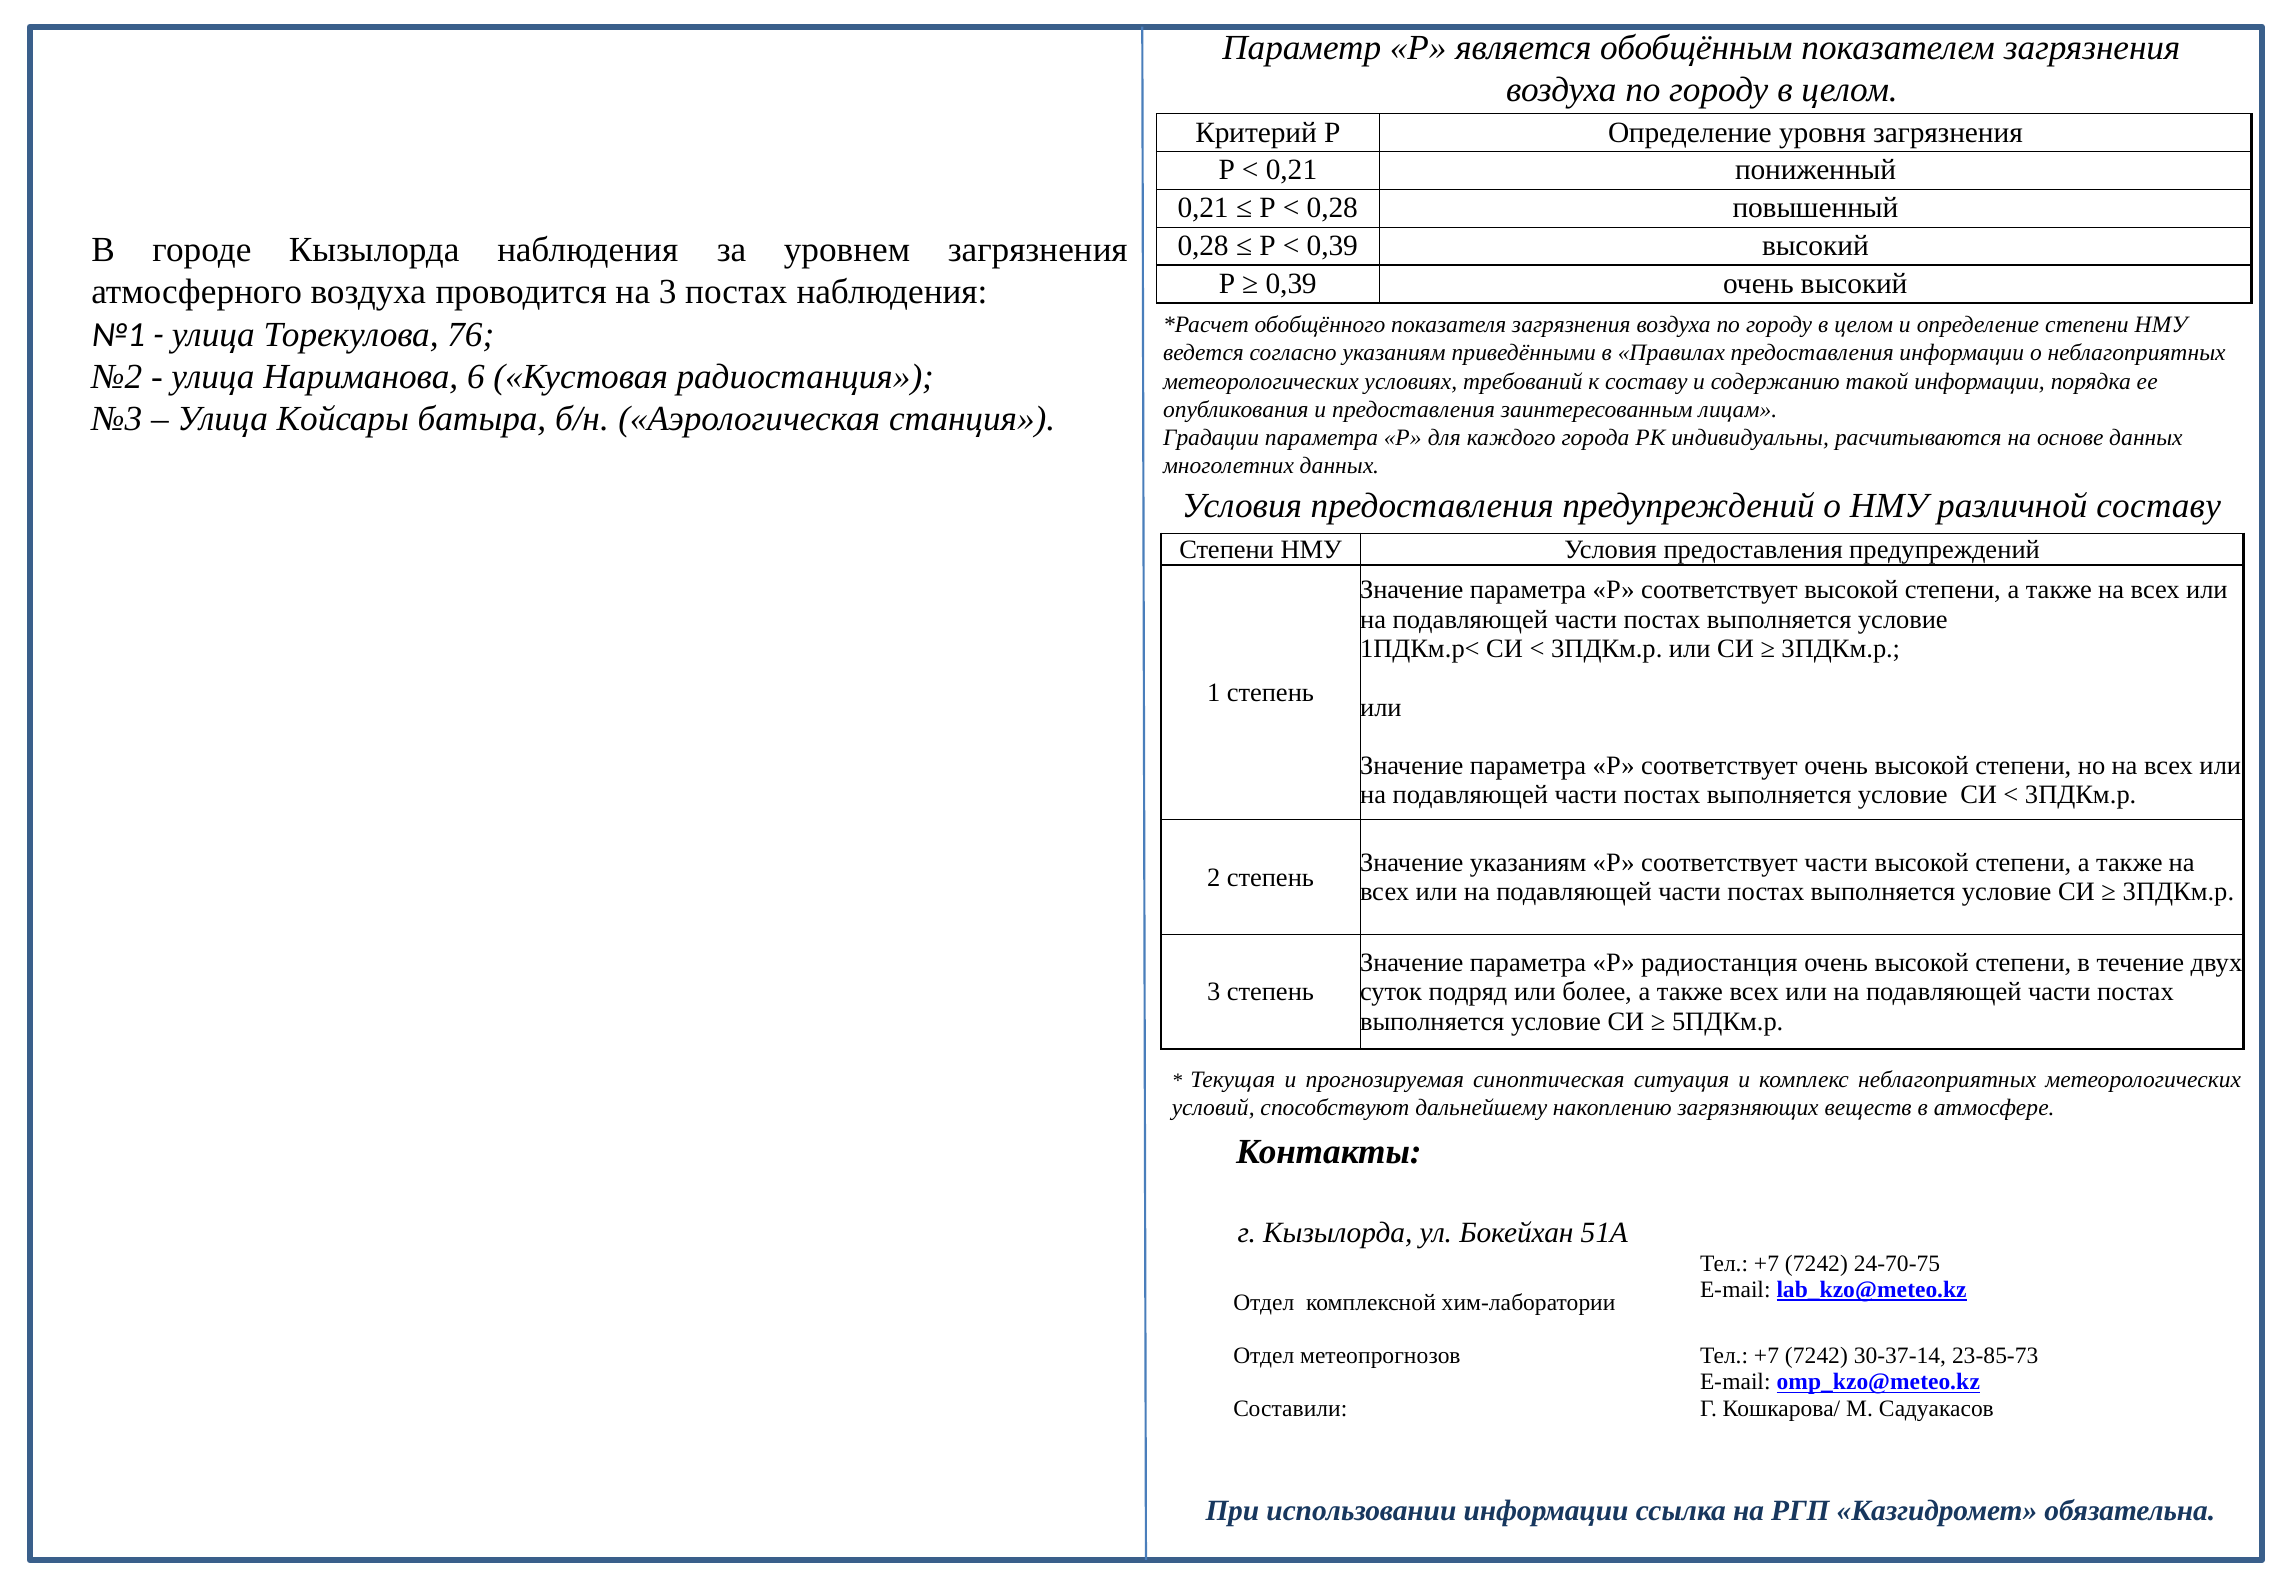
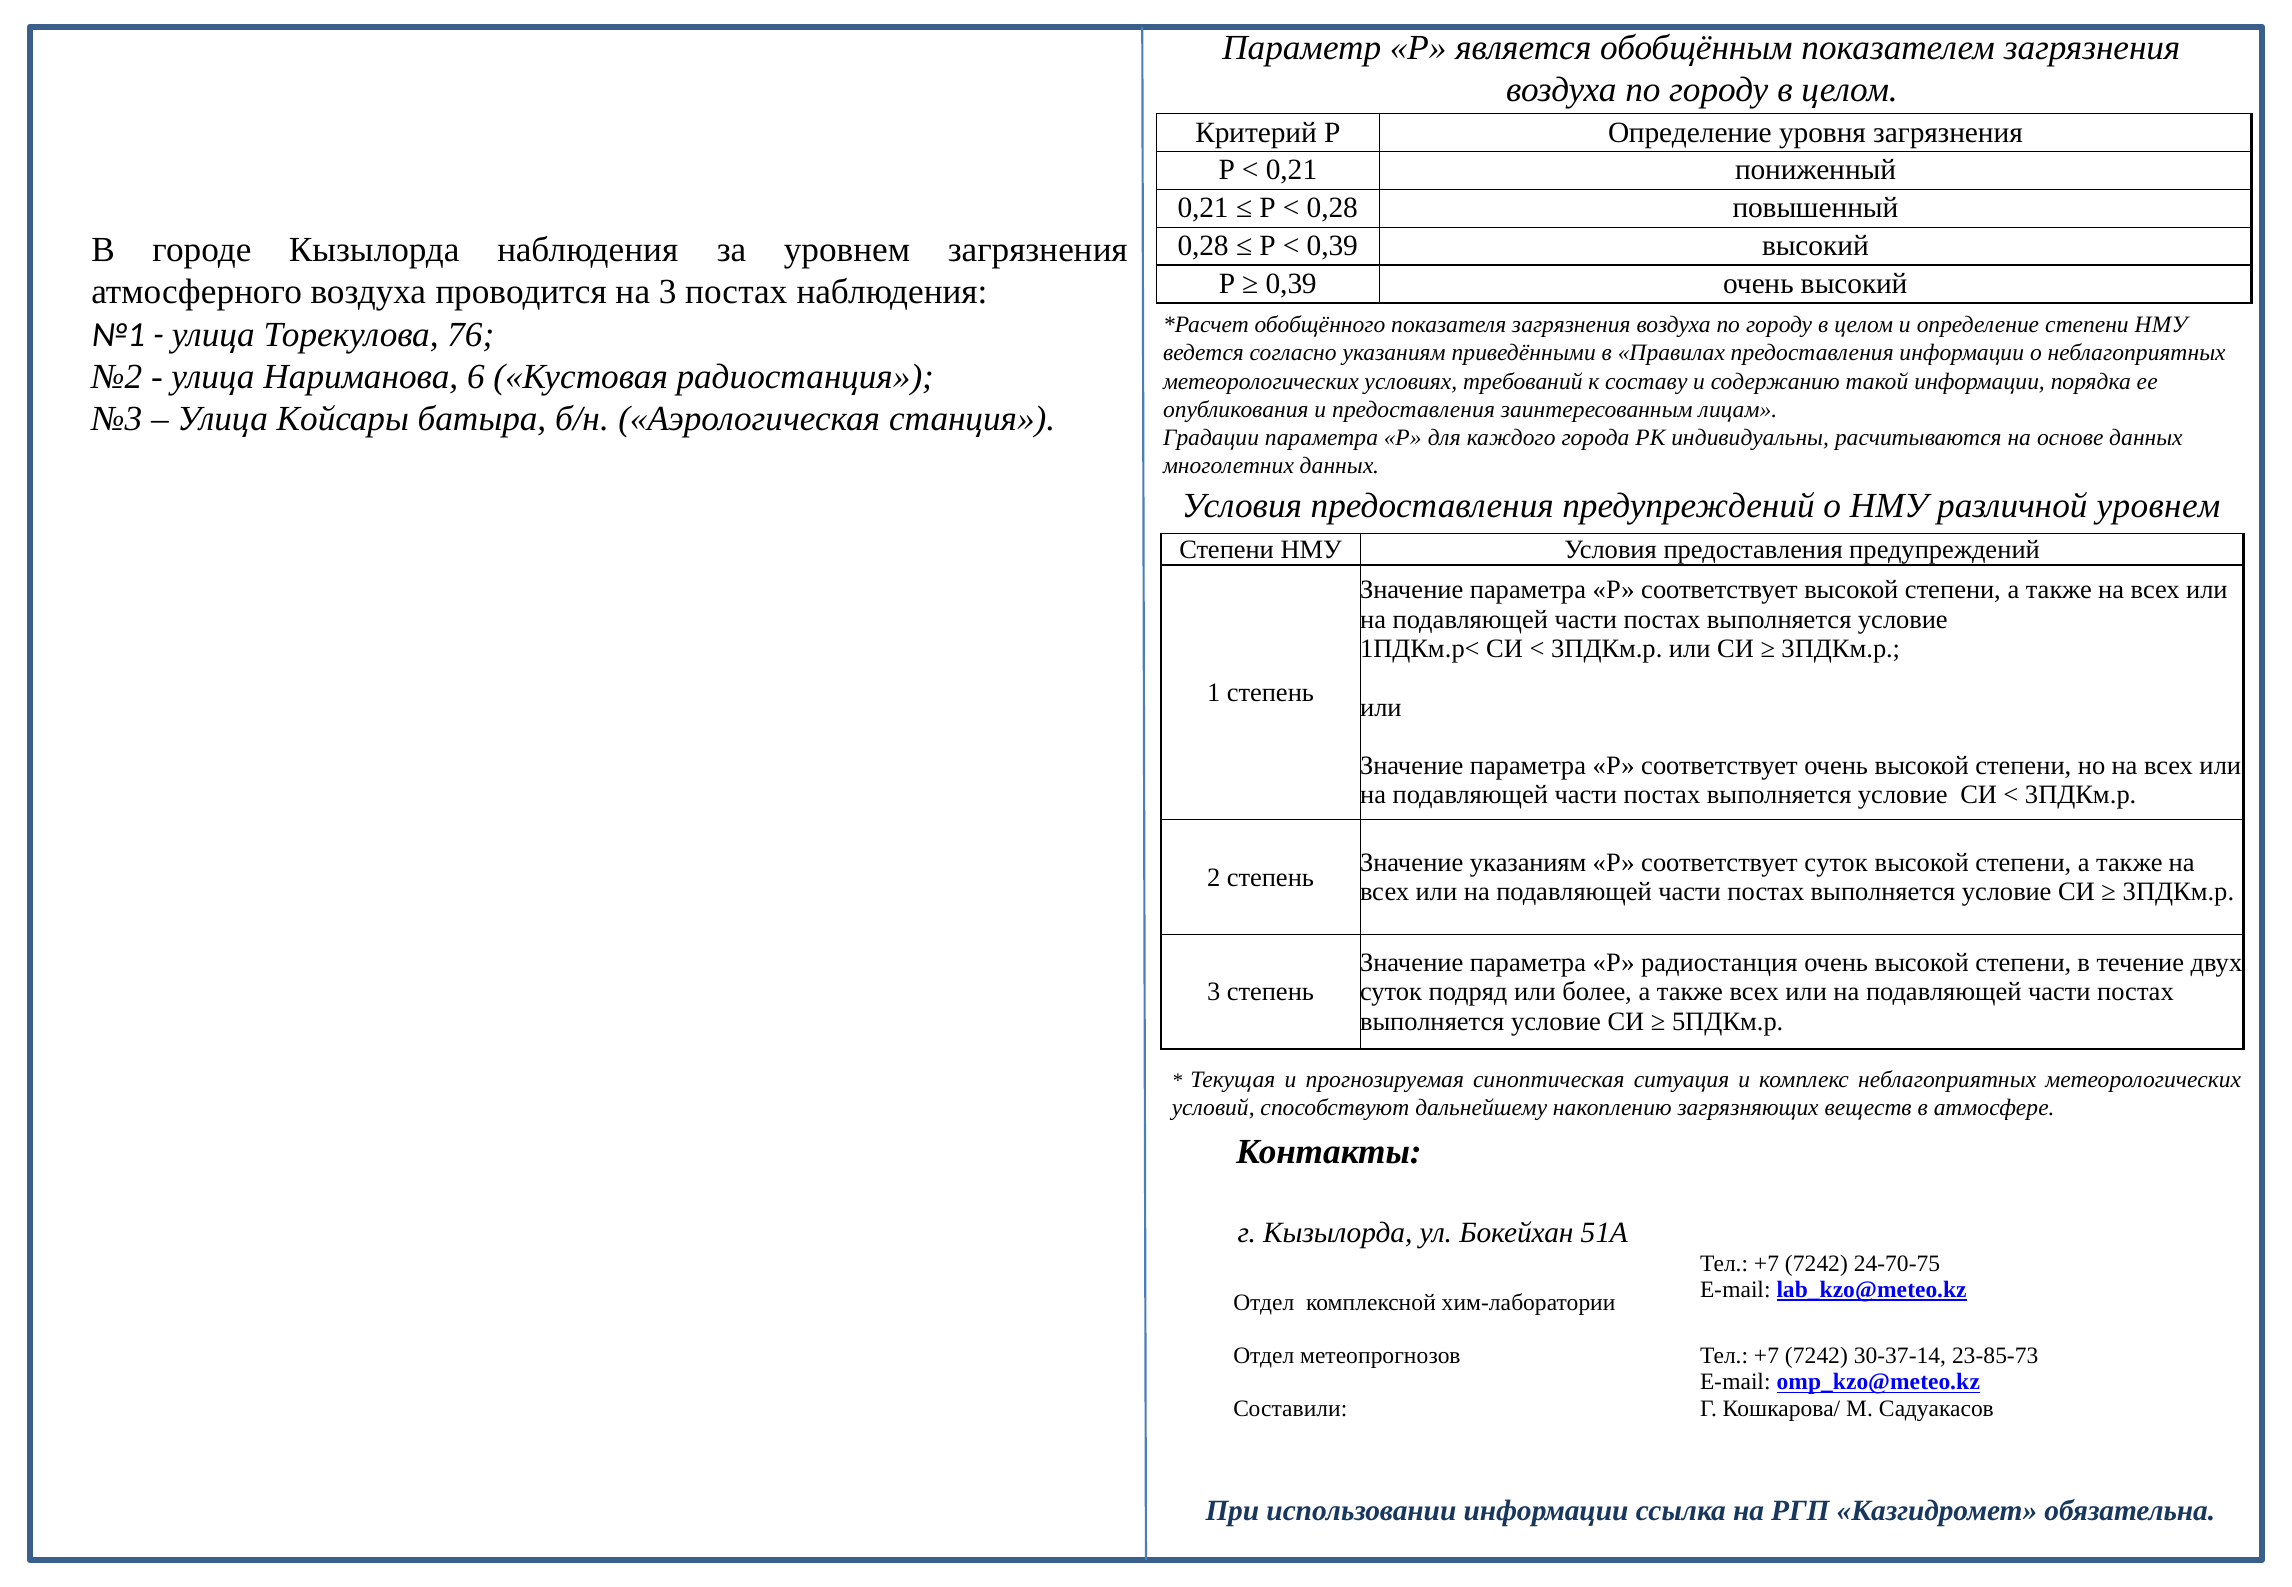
различной составу: составу -> уровнем (2159, 506)
соответствует части: части -> суток (1836, 863)
